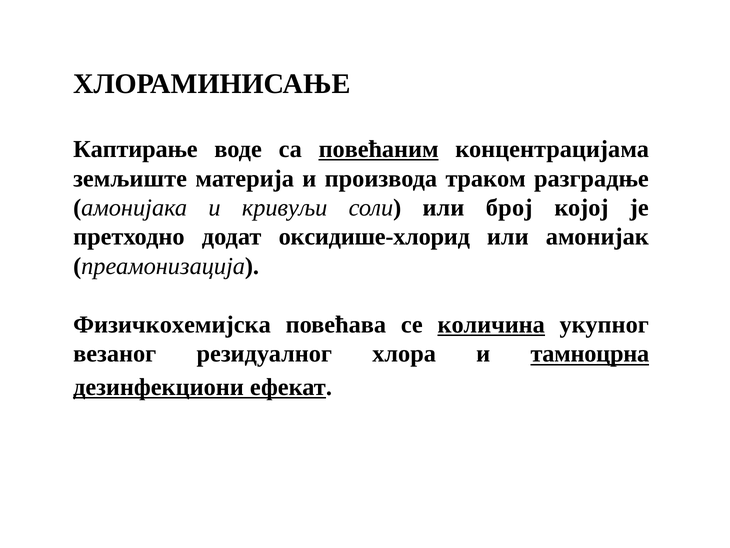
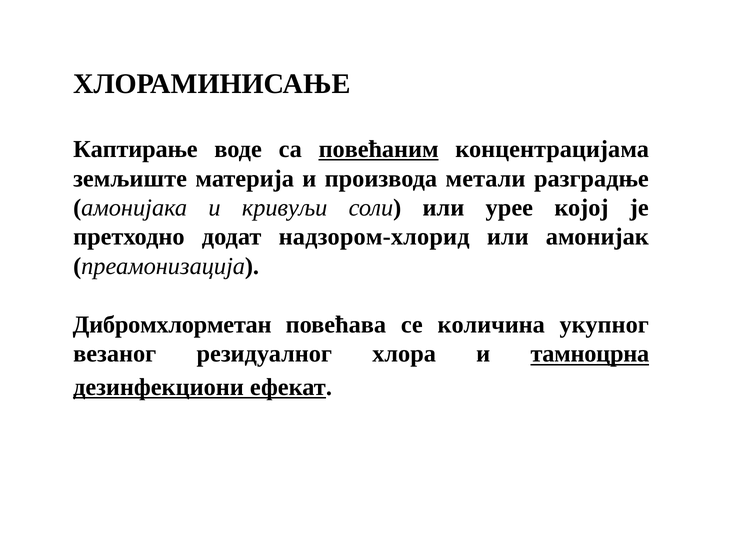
траком: траком -> метали (486, 178)
број: број -> урее (509, 208)
оксидише-хлорид: оксидише-хлорид -> надзором-хлорид (374, 237)
Физичкохемијска: Физичкохемијска -> Дибромхлорметан (172, 324)
количина underline: present -> none (491, 324)
